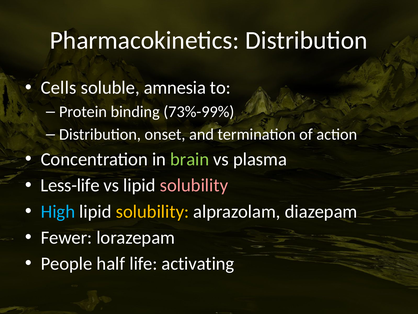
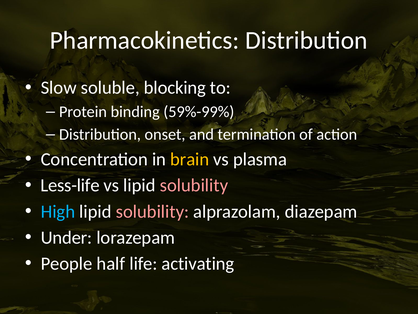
Cells: Cells -> Slow (59, 88)
amnesia: amnesia -> blocking (175, 88)
73%-99%: 73%-99% -> 59%-99% (199, 112)
brain colour: light green -> yellow (190, 159)
solubility colour: yellow -> pink (152, 211)
Fewer: Fewer -> Under (66, 237)
